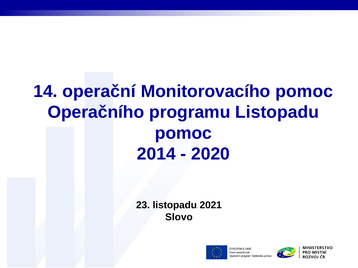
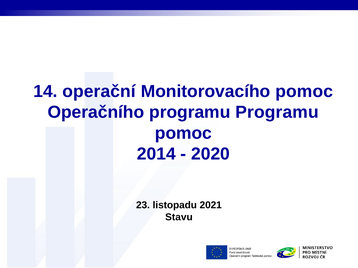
programu Listopadu: Listopadu -> Programu (277, 112)
Slovo: Slovo -> Stavu (179, 217)
